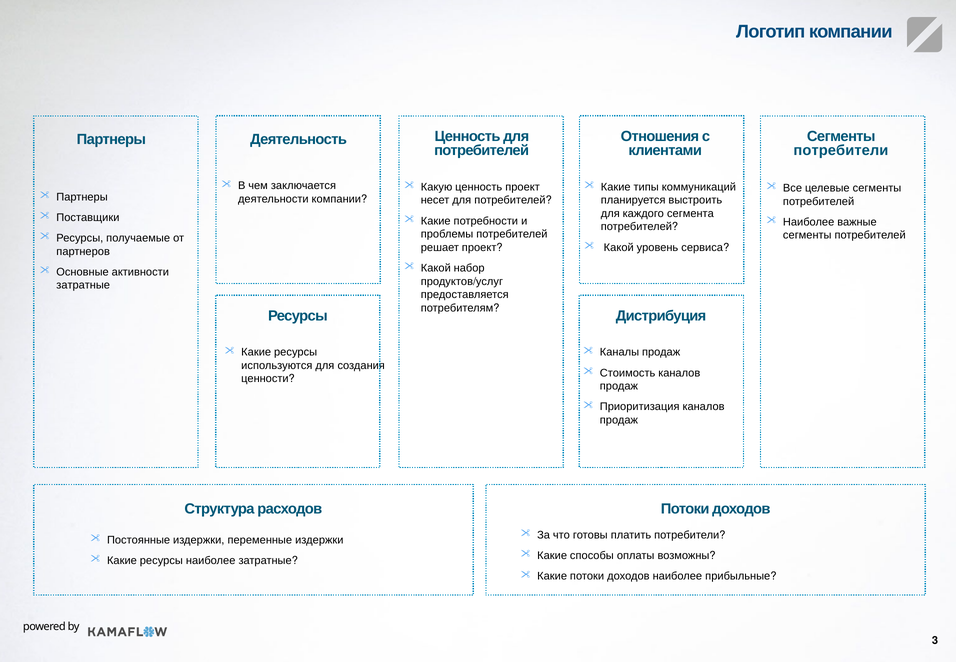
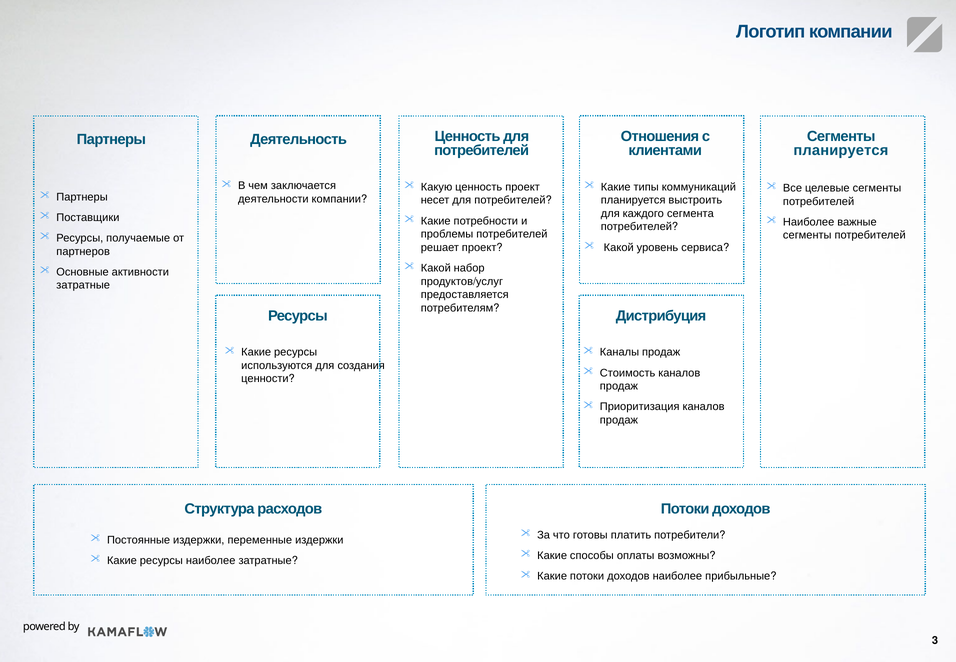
потребители: потребители -> планируется (841, 151)
